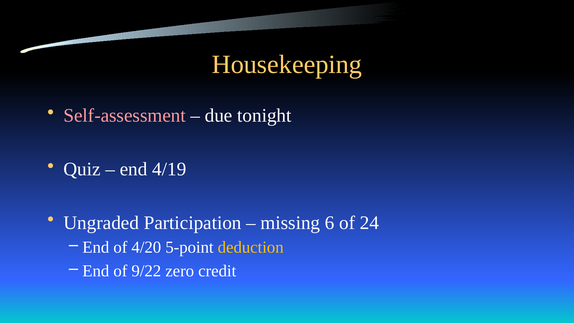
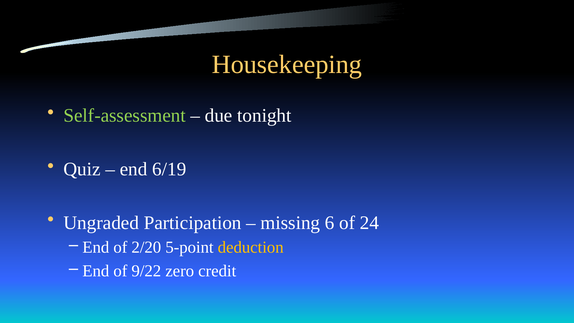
Self-assessment colour: pink -> light green (125, 115)
4/19: 4/19 -> 6/19 (169, 169)
4/20: 4/20 -> 2/20 (146, 247)
